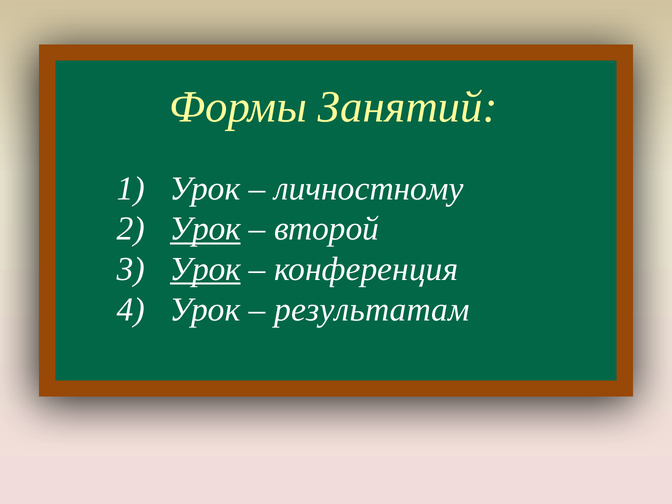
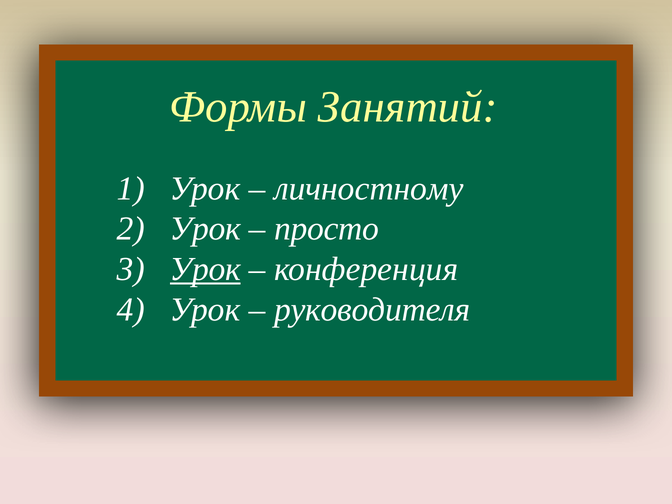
Урок underline: present -> none (205, 229)
второй: второй -> просто (326, 229)
результатам: результатам -> руководителя (372, 310)
